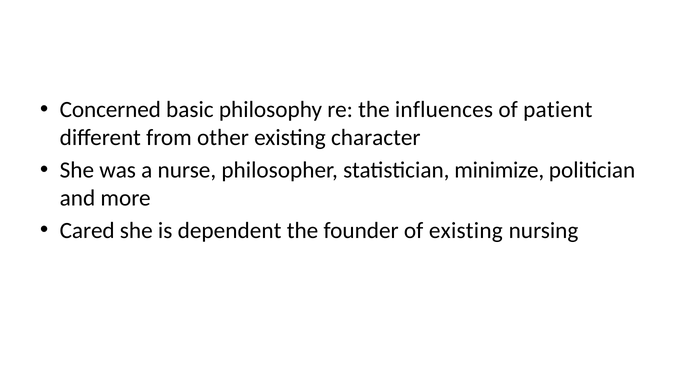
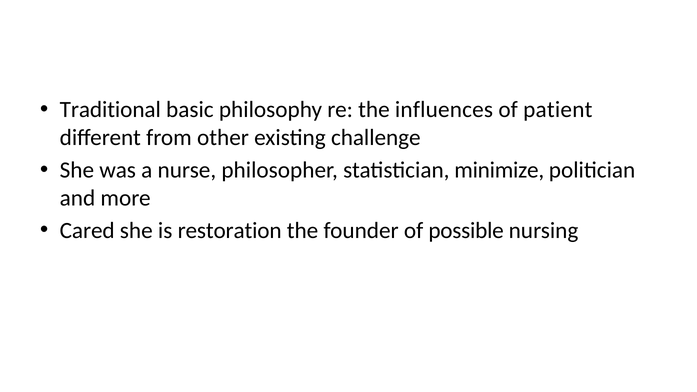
Concerned: Concerned -> Traditional (110, 110)
character: character -> challenge (376, 138)
dependent: dependent -> restoration (230, 231)
of existing: existing -> possible (466, 231)
